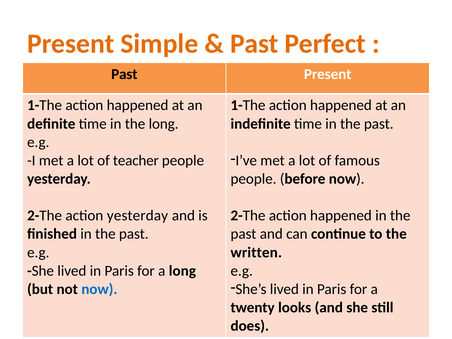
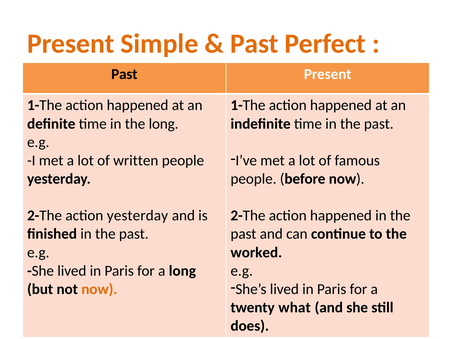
teacher: teacher -> written (136, 160)
written: written -> worked (256, 252)
now colour: blue -> orange (99, 289)
looks: looks -> what (295, 308)
